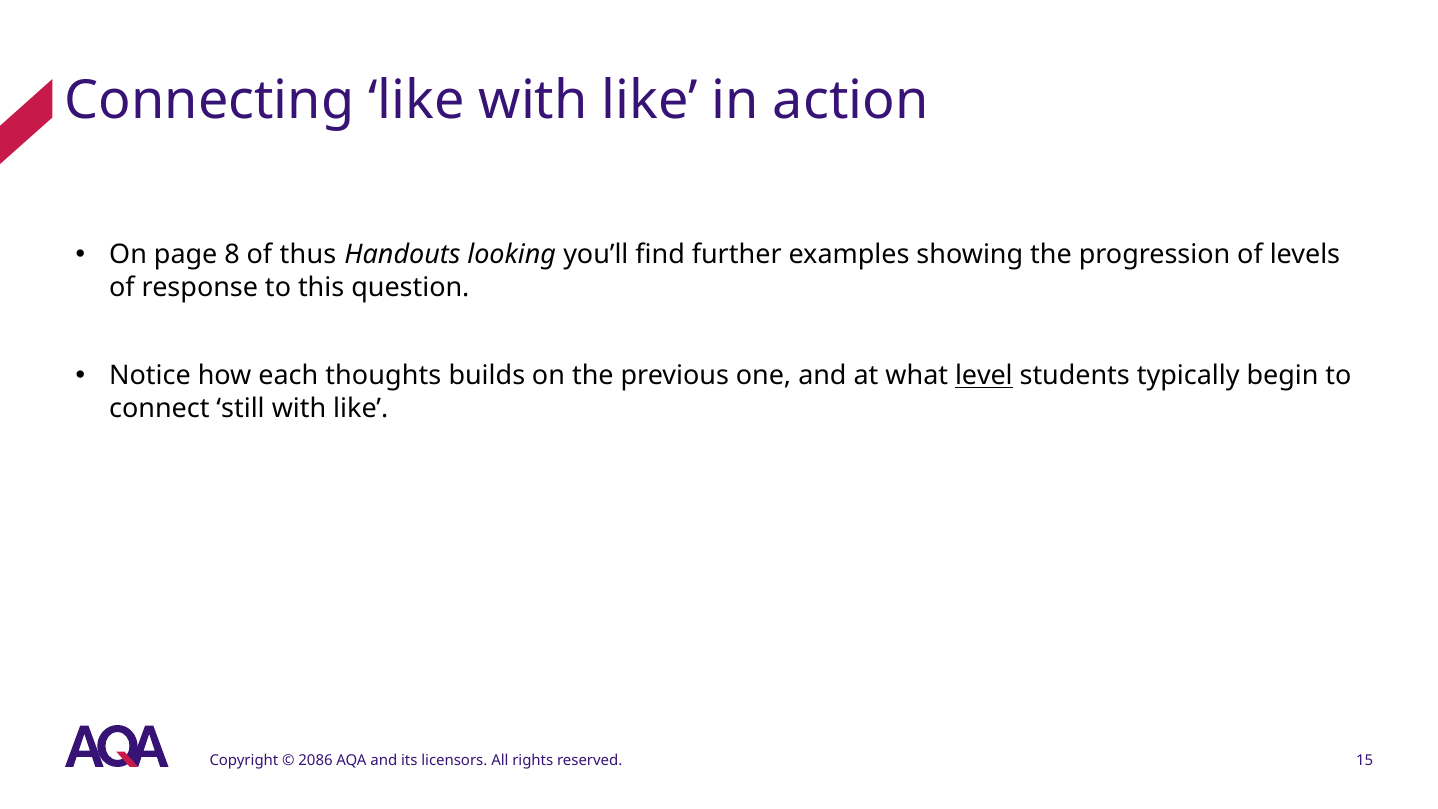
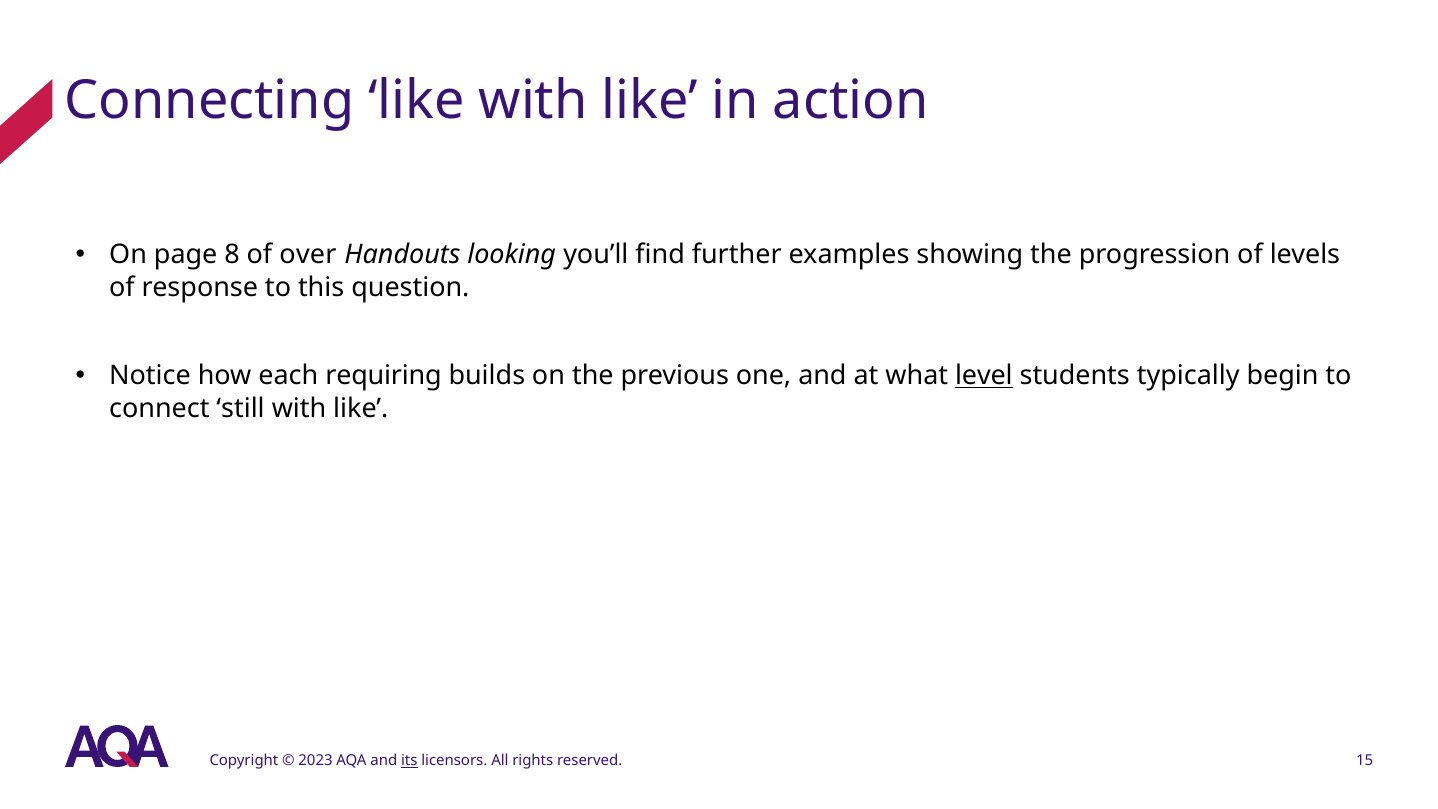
thus: thus -> over (308, 255)
thoughts: thoughts -> requiring (383, 376)
2086: 2086 -> 2023 (316, 760)
its underline: none -> present (409, 760)
